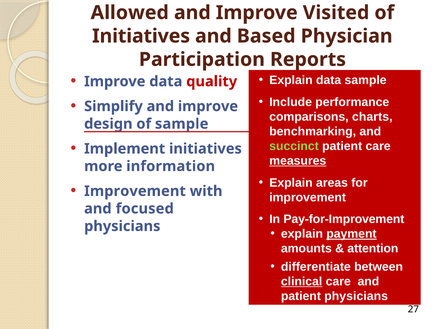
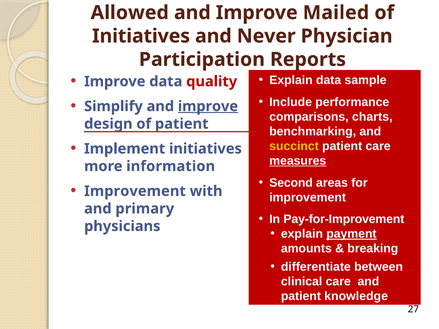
Visited: Visited -> Mailed (336, 13)
Based: Based -> Never (266, 36)
improve underline: none -> present (208, 106)
of sample: sample -> patient (182, 124)
succinct colour: light green -> yellow (294, 146)
Explain: Explain -> Second (291, 183)
focused: focused -> primary (145, 209)
attention: attention -> breaking (373, 249)
clinical underline: present -> none (302, 282)
patient physicians: physicians -> knowledge (356, 296)
